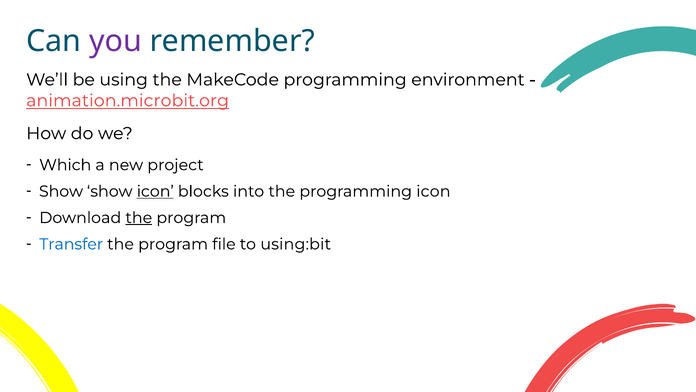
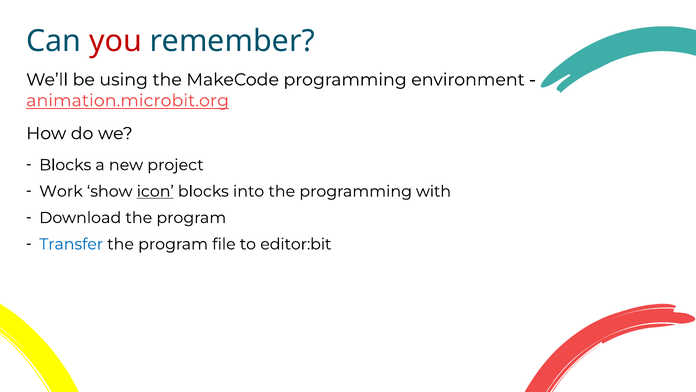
you colour: purple -> red (116, 41)
Which: Which -> Blocks (65, 165)
Show: Show -> Work (61, 191)
programming icon: icon -> with (433, 191)
the underline: present -> none (139, 218)
using:bit: using:bit -> editor:bit (296, 244)
